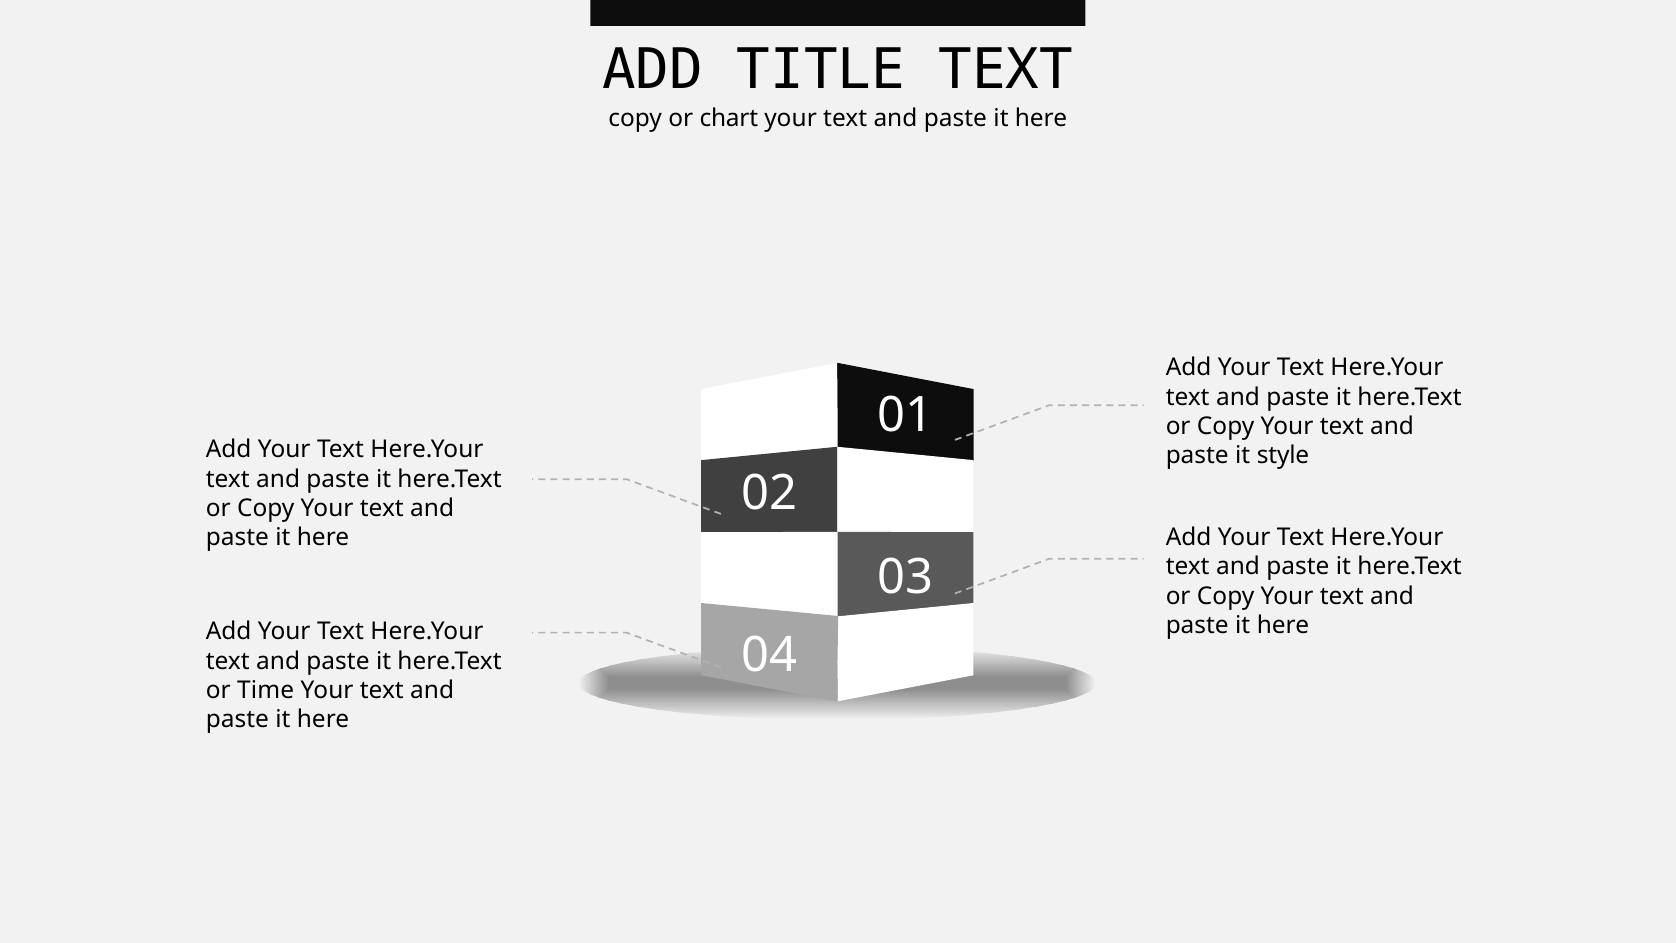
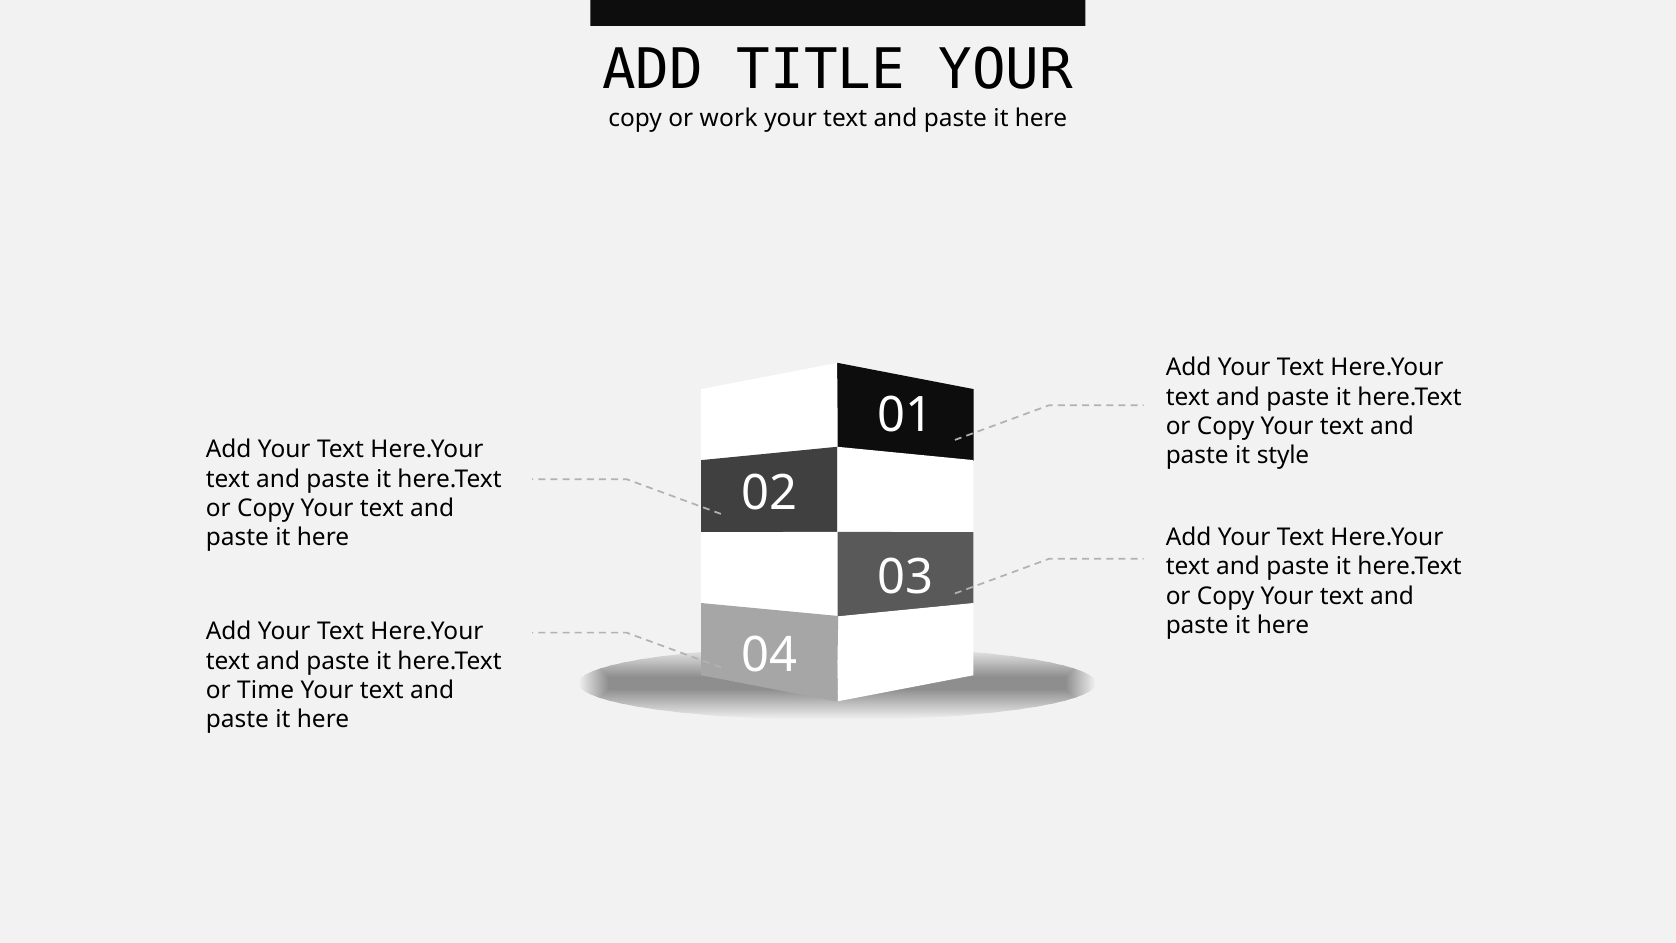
TITLE TEXT: TEXT -> YOUR (1006, 70)
chart: chart -> work (729, 118)
